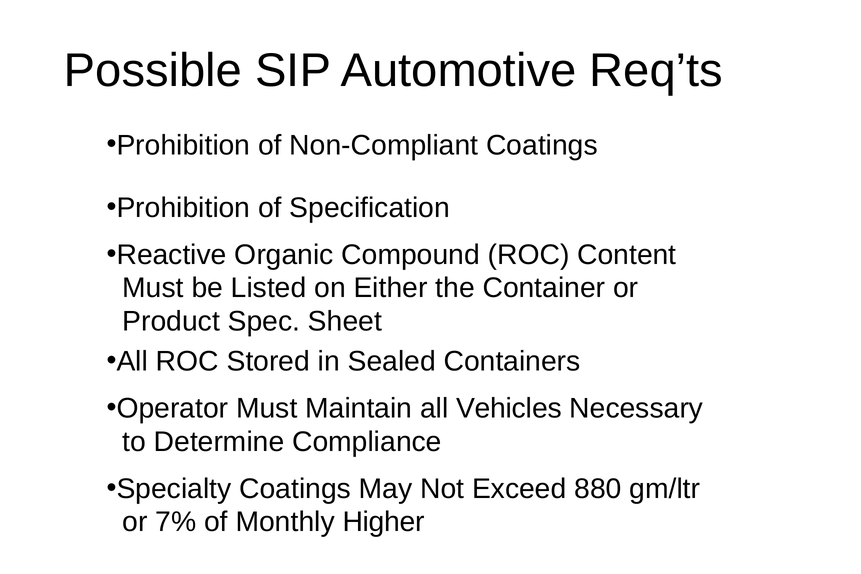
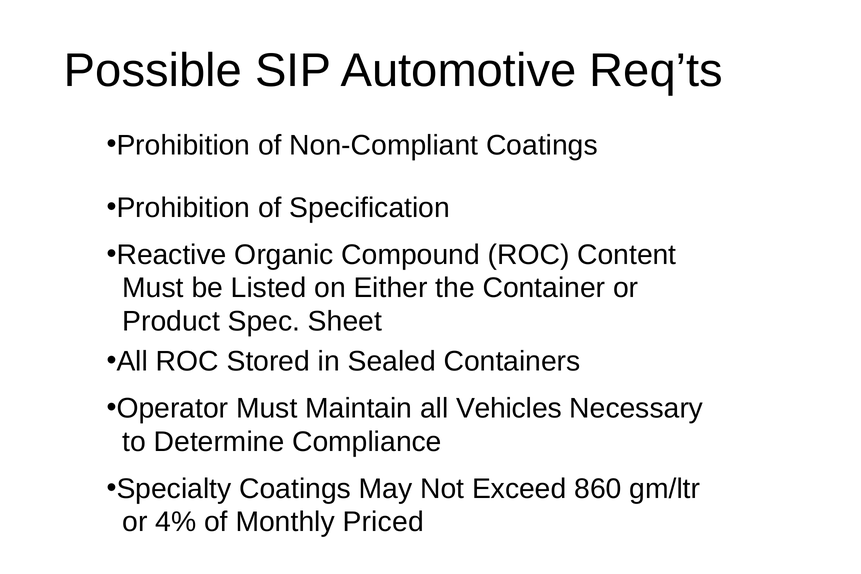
880: 880 -> 860 (598, 488)
7%: 7% -> 4% (176, 521)
Higher: Higher -> Priced (383, 521)
